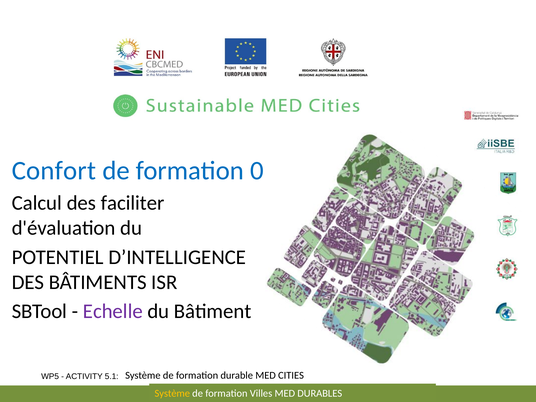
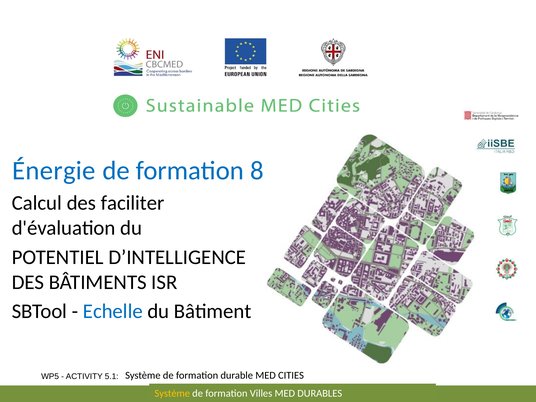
Confort: Confort -> Énergie (54, 171)
0: 0 -> 8 (257, 171)
Echelle colour: purple -> blue (113, 311)
